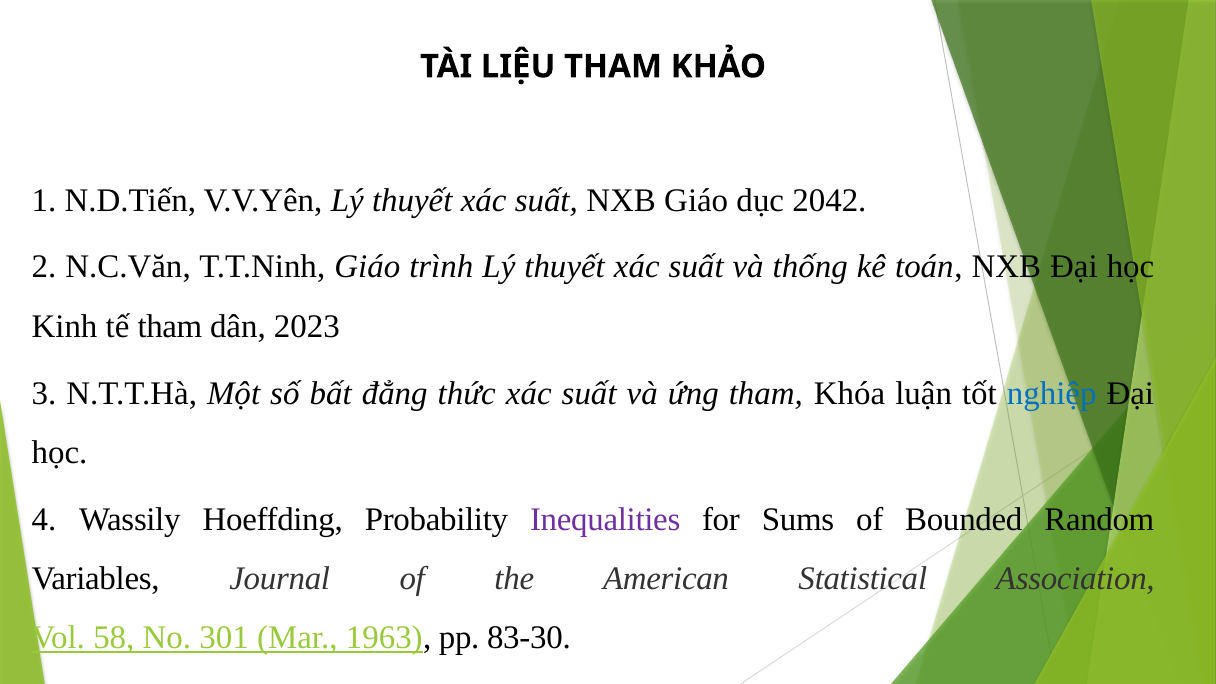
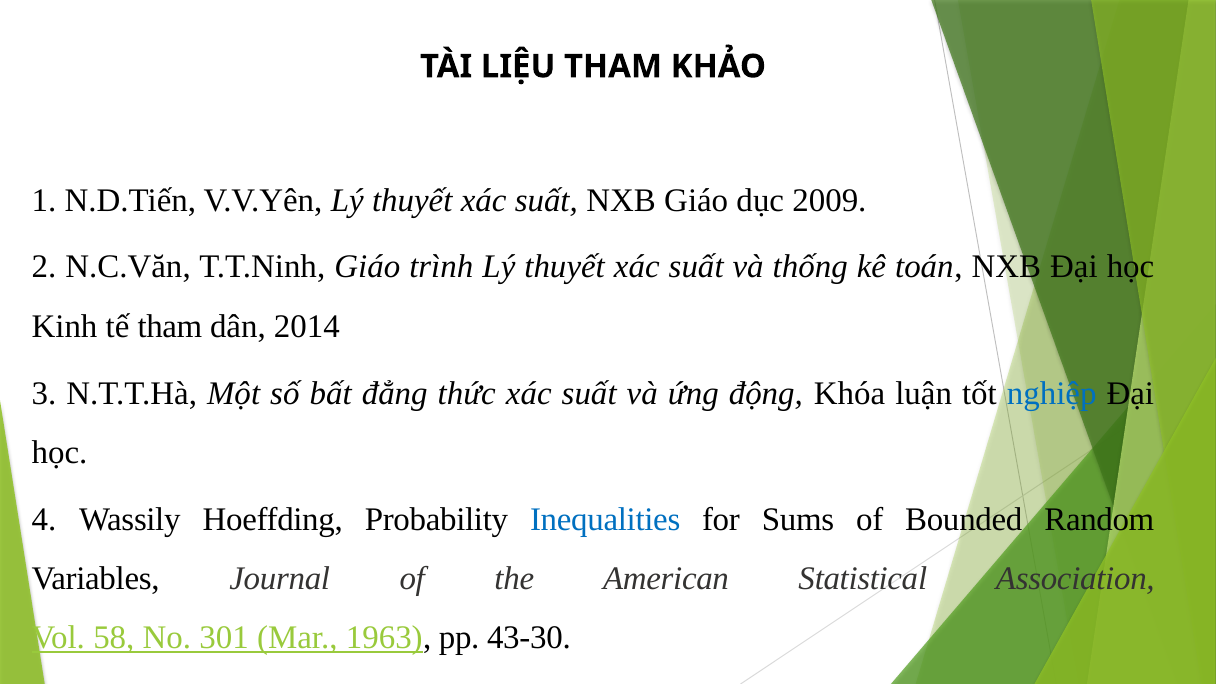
2042: 2042 -> 2009 (829, 200)
2023: 2023 -> 2014 (307, 326)
ứng tham: tham -> động (766, 393)
Inequalities colour: purple -> blue (605, 519)
83-30: 83-30 -> 43-30 (529, 638)
